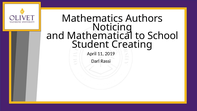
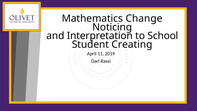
Authors: Authors -> Change (144, 18)
Mathematical: Mathematical -> Interpretation (100, 36)
